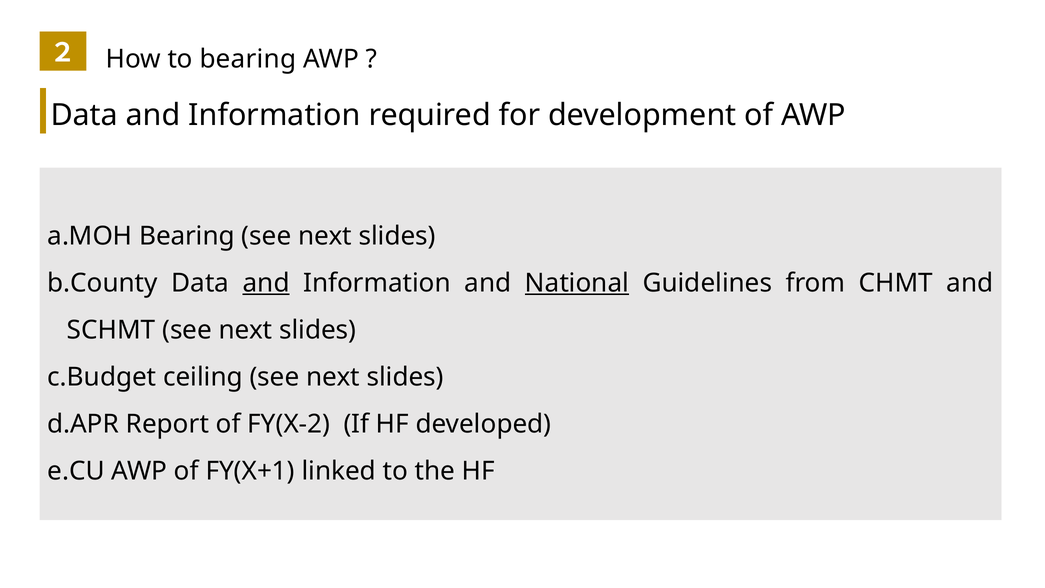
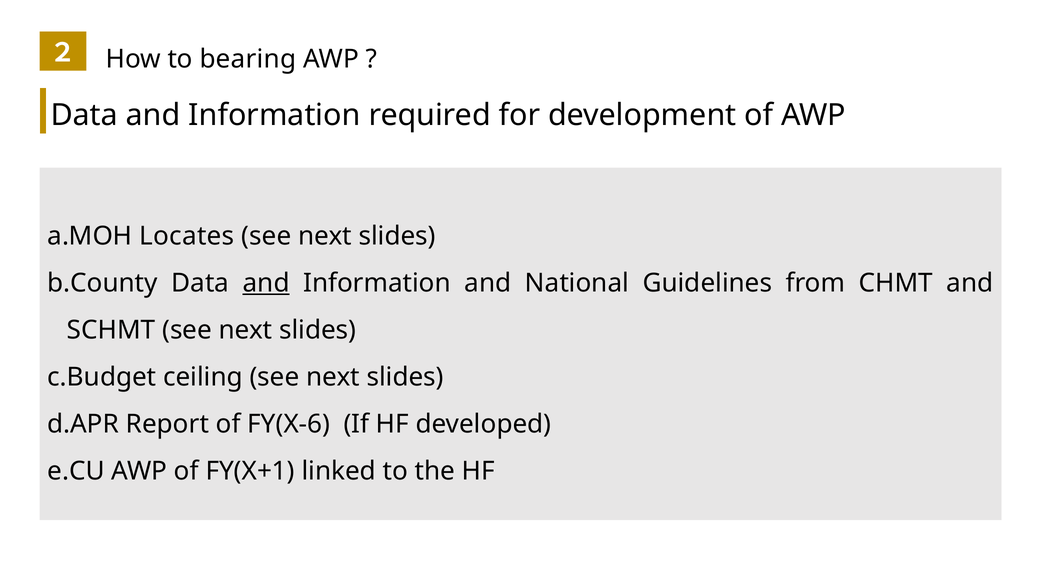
Bearing: Bearing -> Locates (187, 236)
National underline: present -> none (577, 283)
FY(X-2: FY(X-2 -> FY(X-6 (289, 424)
